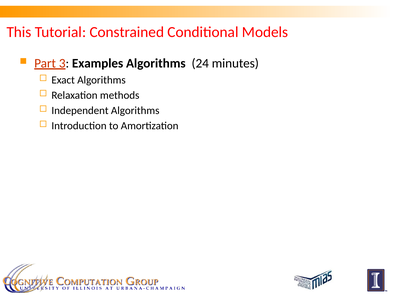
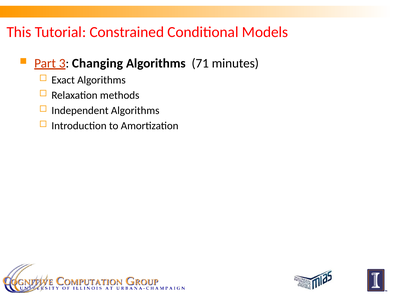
Examples: Examples -> Changing (97, 63)
24: 24 -> 71 (200, 63)
